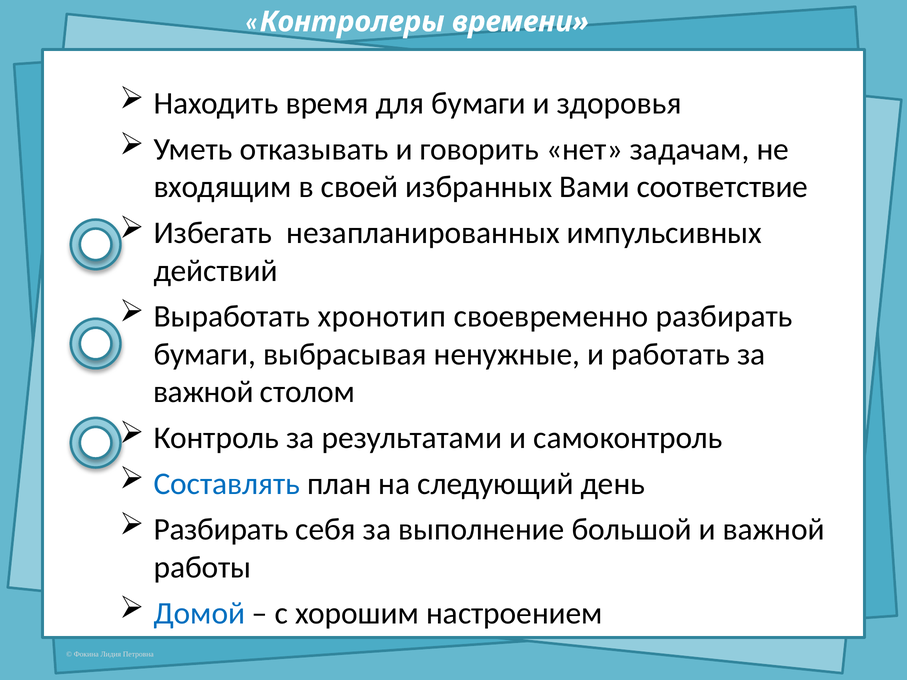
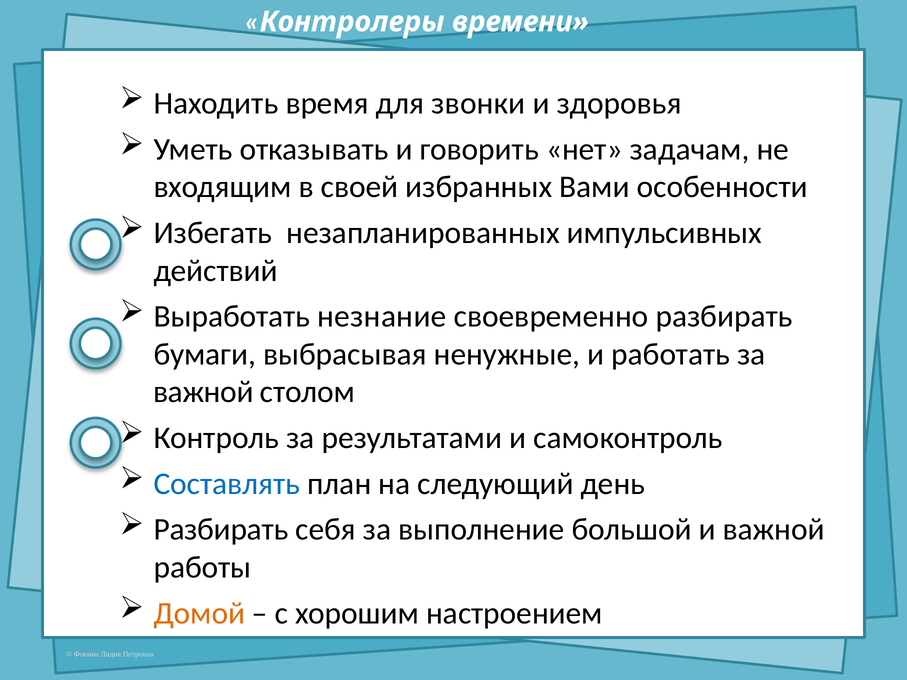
для бумаги: бумаги -> звонки (478, 104)
соответствие: соответствие -> особенности (722, 187)
хронотип: хронотип -> незнание (382, 317)
Домой colour: blue -> orange (199, 613)
